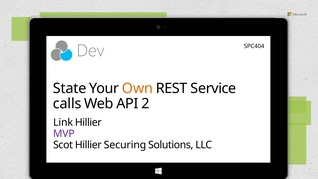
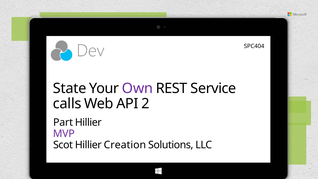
Own colour: orange -> purple (137, 88)
Link: Link -> Part (63, 122)
Securing: Securing -> Creation (125, 145)
